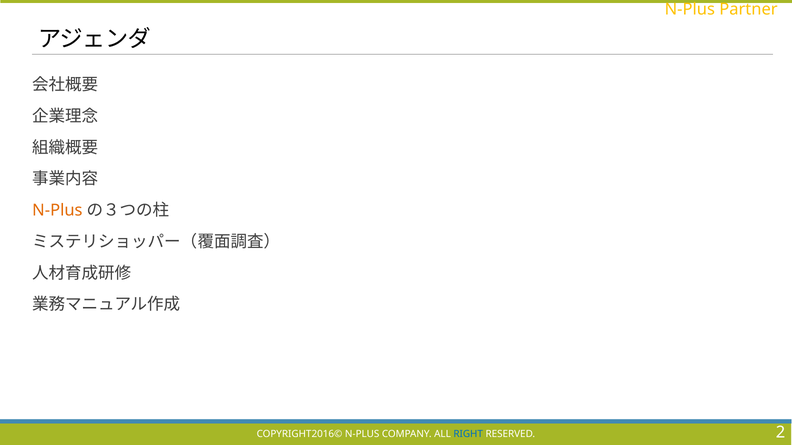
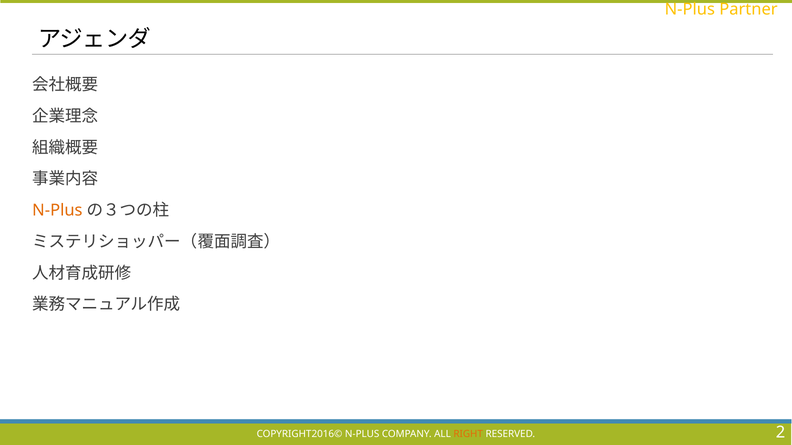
RIGHT colour: blue -> orange (468, 435)
